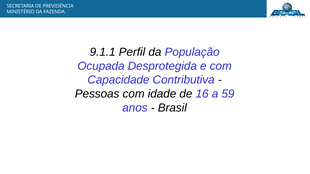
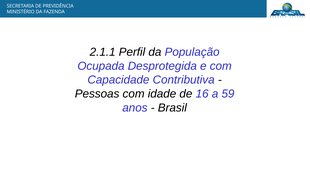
9.1.1: 9.1.1 -> 2.1.1 (103, 52)
